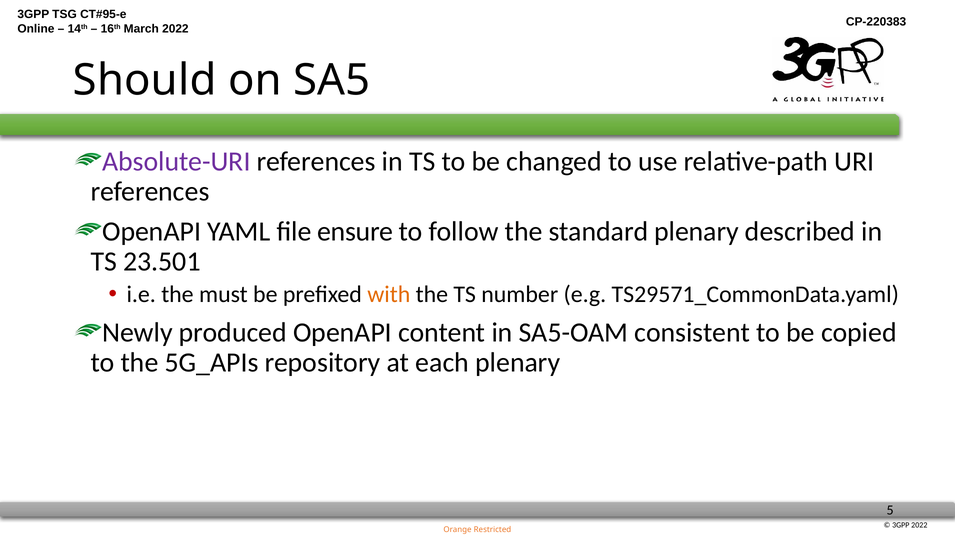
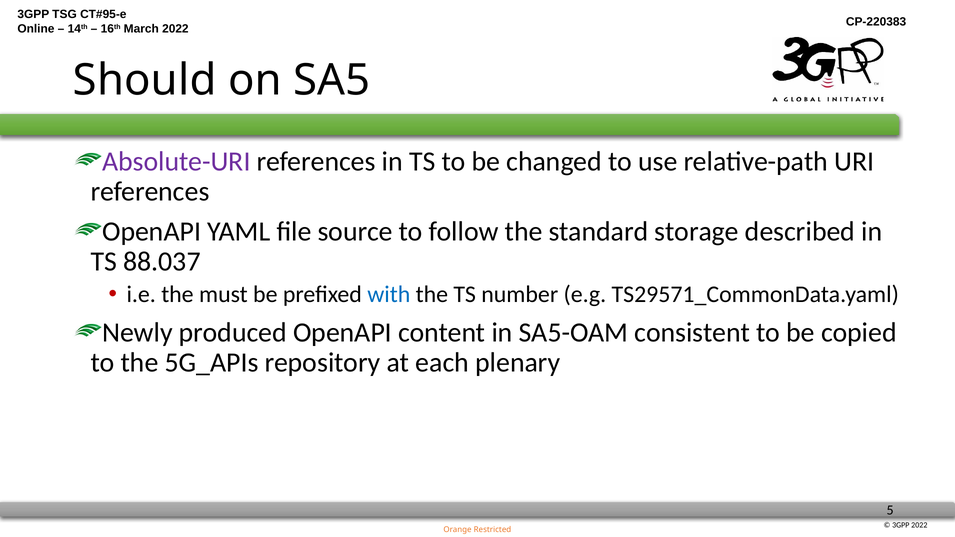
ensure: ensure -> source (355, 232)
standard plenary: plenary -> storage (697, 232)
23.501: 23.501 -> 88.037 (162, 262)
with colour: orange -> blue (389, 295)
